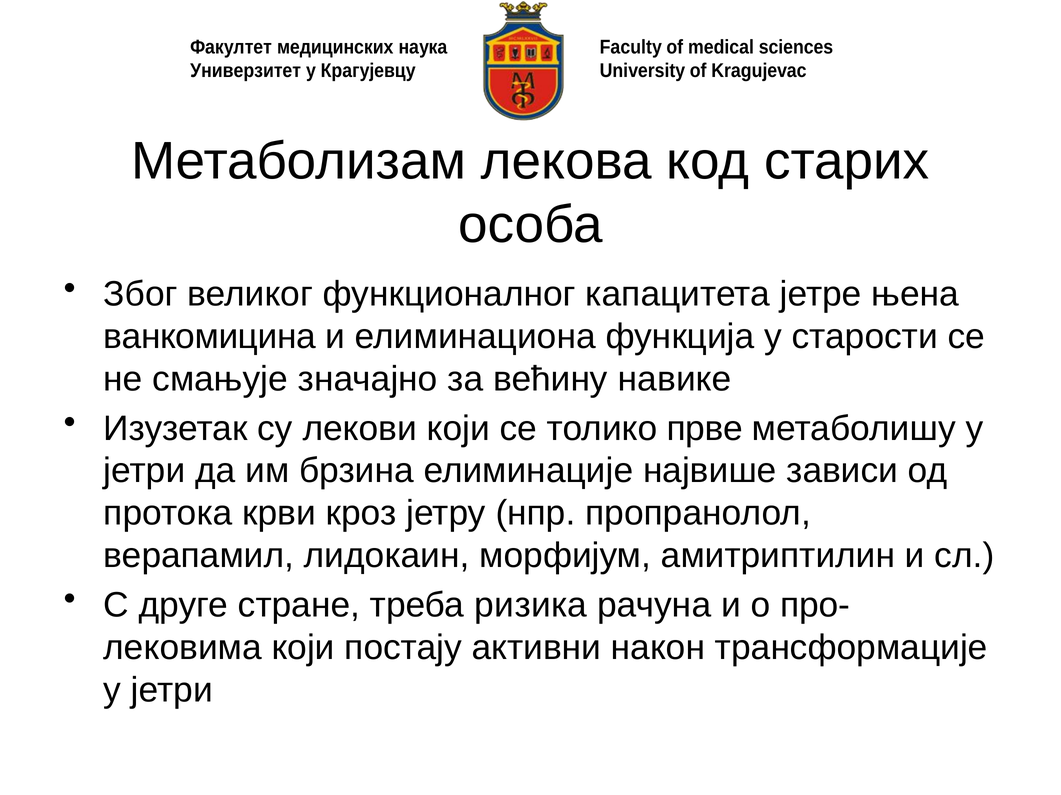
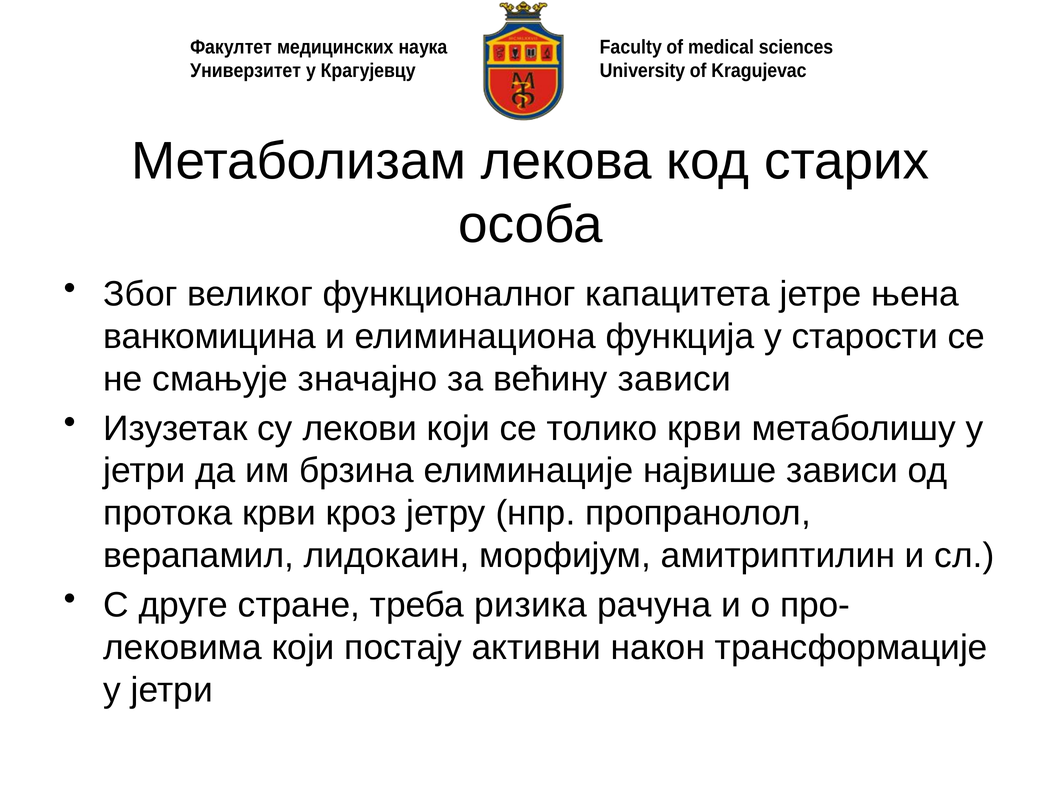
већину навике: навике -> зависи (674, 379)
толико прве: прве -> крви (704, 429)
